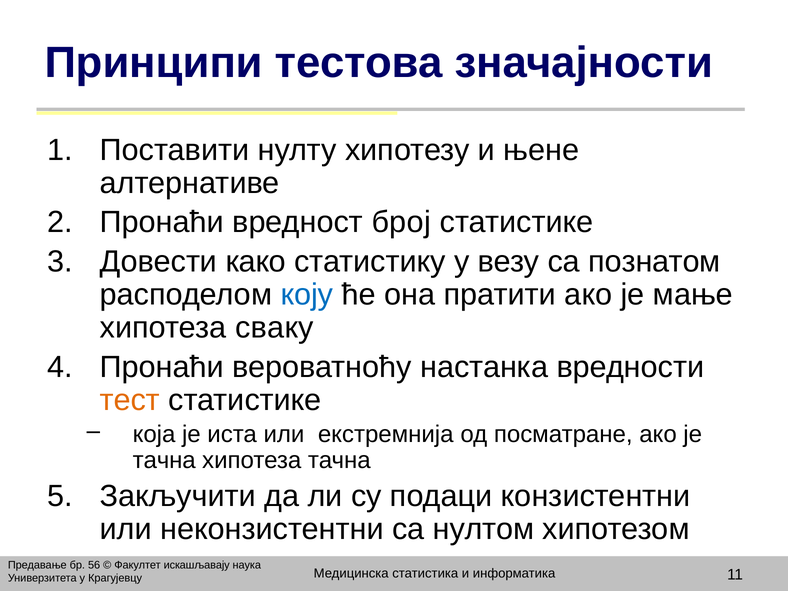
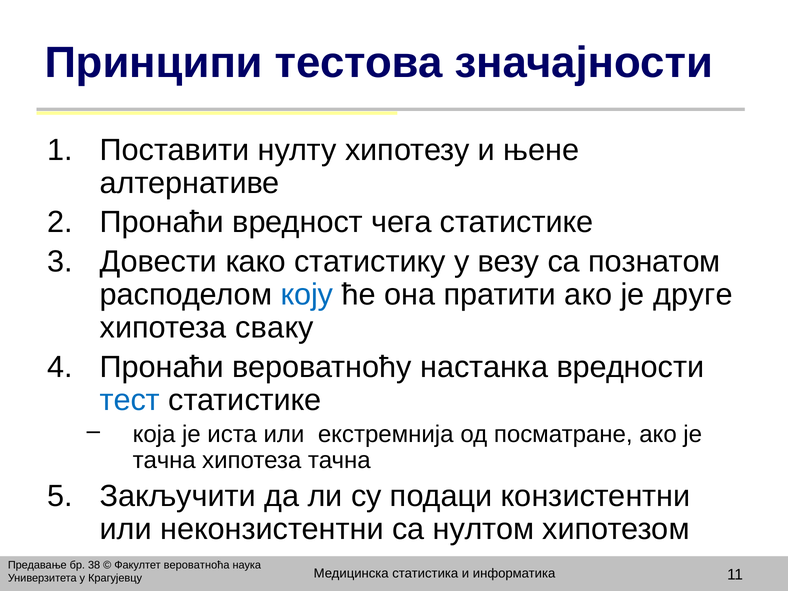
број: број -> чега (402, 222)
мање: мање -> друге (693, 295)
тест colour: orange -> blue (130, 400)
56: 56 -> 38 (94, 565)
искашљавају: искашљавају -> вероватноћа (197, 565)
